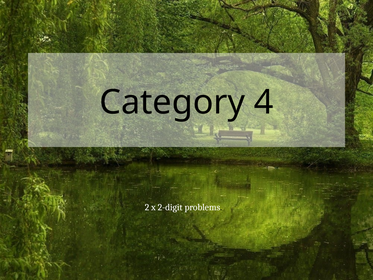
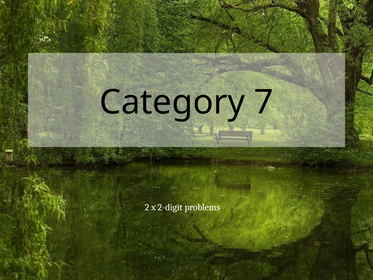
4: 4 -> 7 (264, 102)
